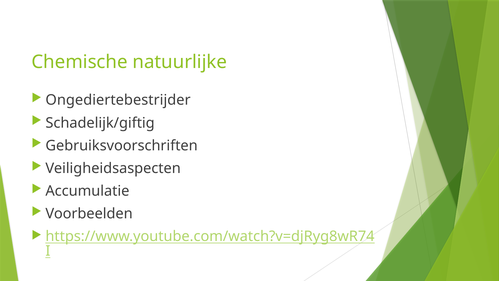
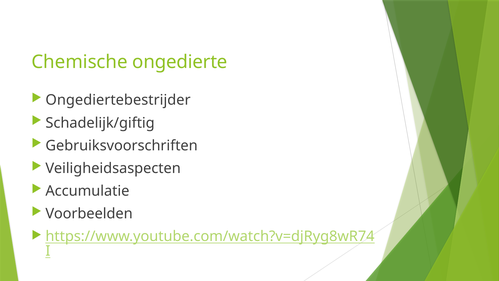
natuurlijke: natuurlijke -> ongedierte (180, 62)
